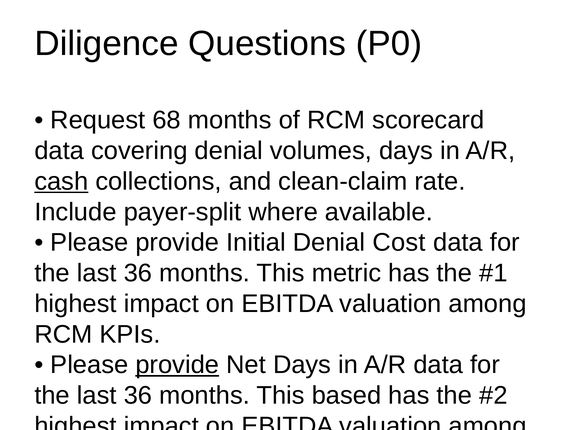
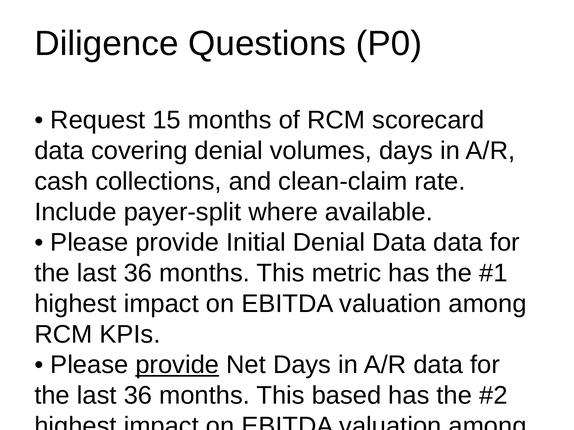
68: 68 -> 15 (167, 120)
cash underline: present -> none (61, 182)
Denial Cost: Cost -> Data (399, 243)
